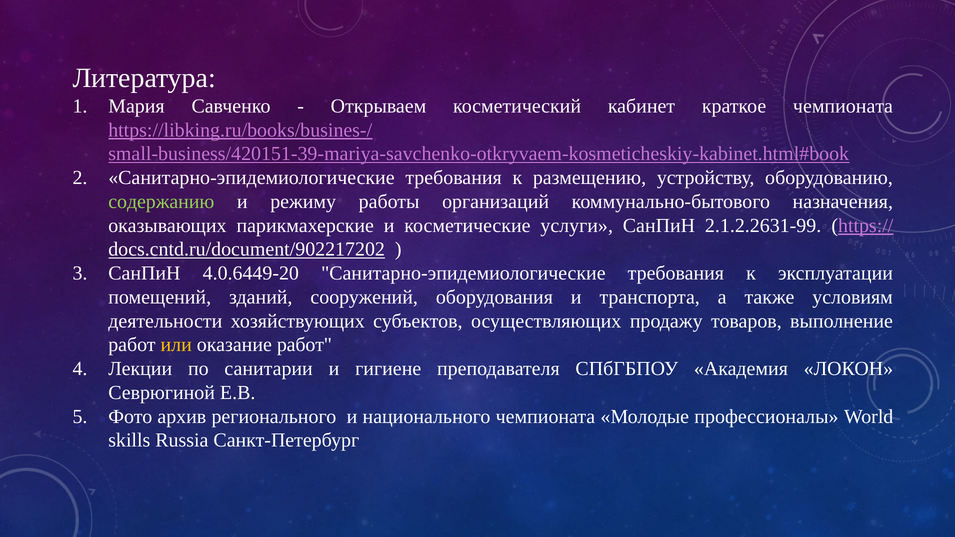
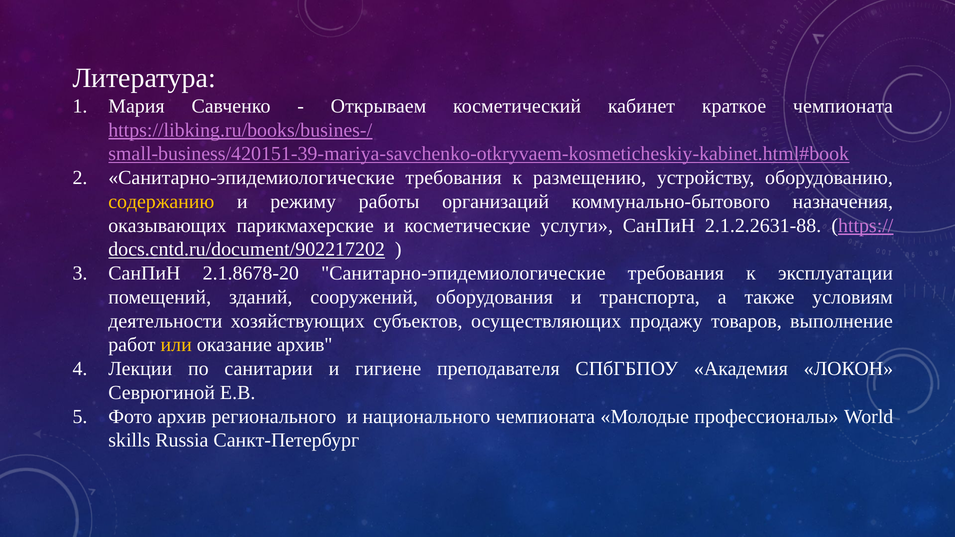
содержанию colour: light green -> yellow (161, 202)
2.1.2.2631-99: 2.1.2.2631-99 -> 2.1.2.2631-88 (763, 226)
4.0.6449-20: 4.0.6449-20 -> 2.1.8678-20 (251, 273)
оказание работ: работ -> архив (304, 345)
